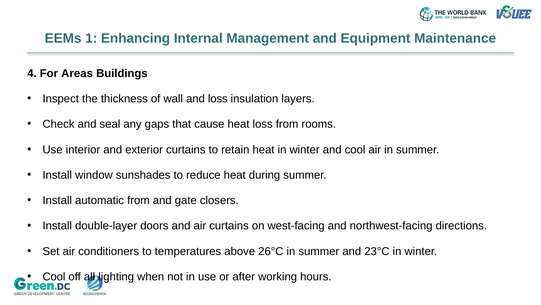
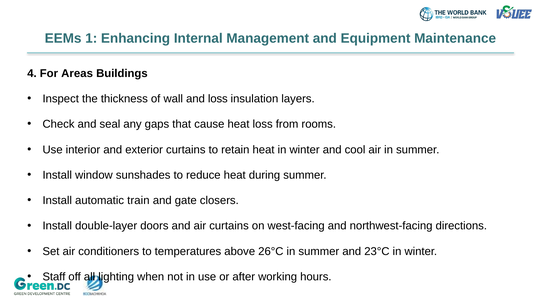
automatic from: from -> train (138, 200)
Cool: Cool -> Staff (54, 276)
